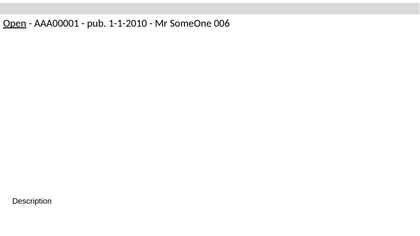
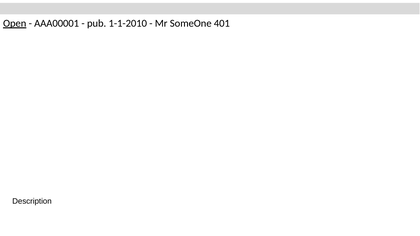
006: 006 -> 401 (222, 23)
